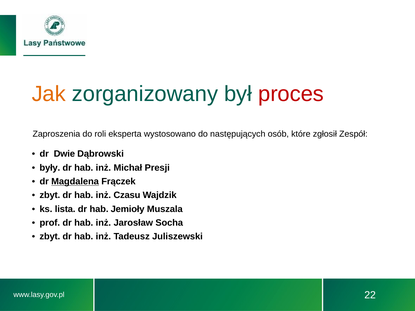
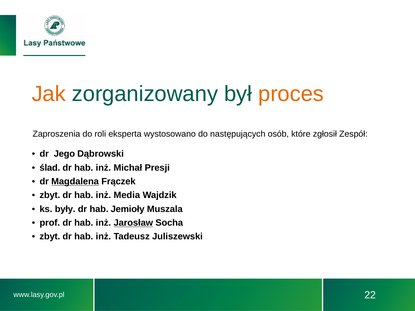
proces colour: red -> orange (291, 94)
Dwie: Dwie -> Jego (64, 154)
były: były -> ślad (50, 168)
Czasu: Czasu -> Media (127, 195)
lista: lista -> były (65, 209)
Jarosław underline: none -> present (133, 223)
